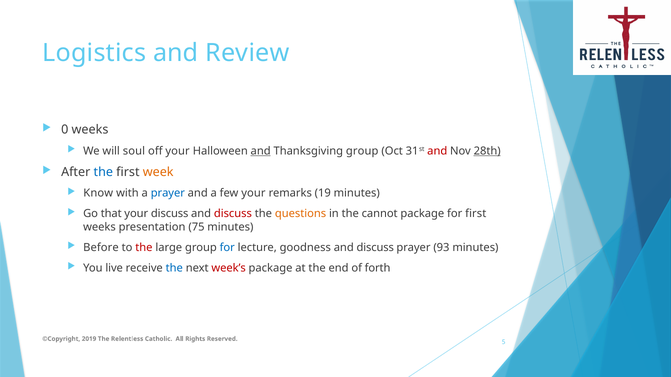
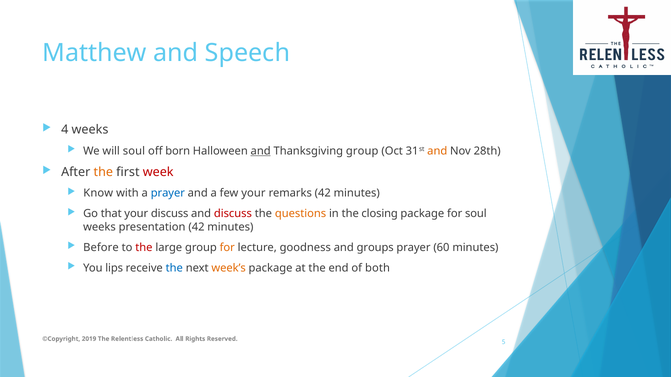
Logistics: Logistics -> Matthew (94, 53)
Review: Review -> Speech (247, 53)
0: 0 -> 4 (65, 130)
off your: your -> born (178, 151)
and colour: red -> orange (437, 151)
28th underline: present -> none (487, 151)
the colour: blue -> orange (103, 172)
week colour: orange -> red (158, 172)
remarks 19: 19 -> 42 (323, 194)
cannot: cannot -> closing (380, 214)
for first: first -> soul (476, 214)
presentation 75: 75 -> 42 (196, 227)
for colour: blue -> orange (227, 248)
discuss: discuss -> groups (375, 248)
93: 93 -> 60 (441, 248)
live: live -> lips (114, 268)
week’s colour: red -> orange (229, 268)
forth: forth -> both (377, 268)
